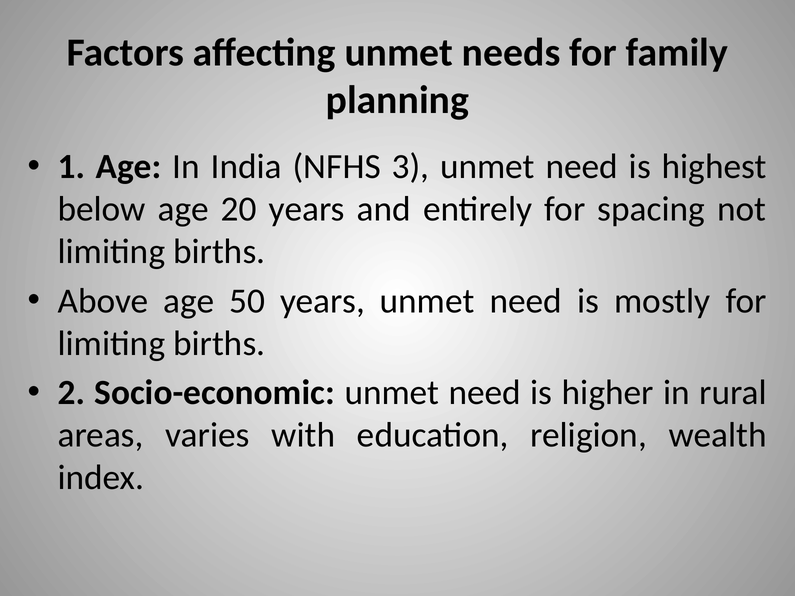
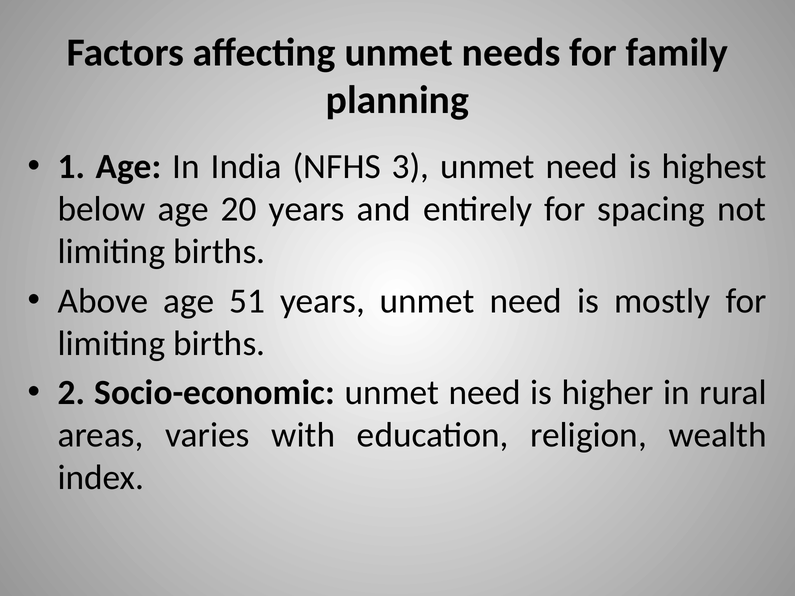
50: 50 -> 51 (247, 301)
